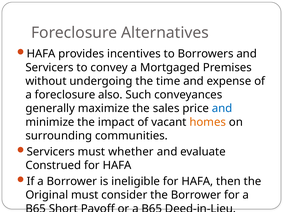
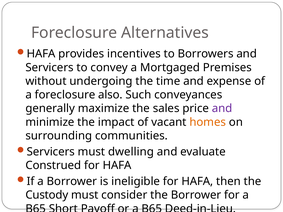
and colour: blue -> purple (222, 109)
whether: whether -> dwelling (131, 152)
Original: Original -> Custody (47, 195)
